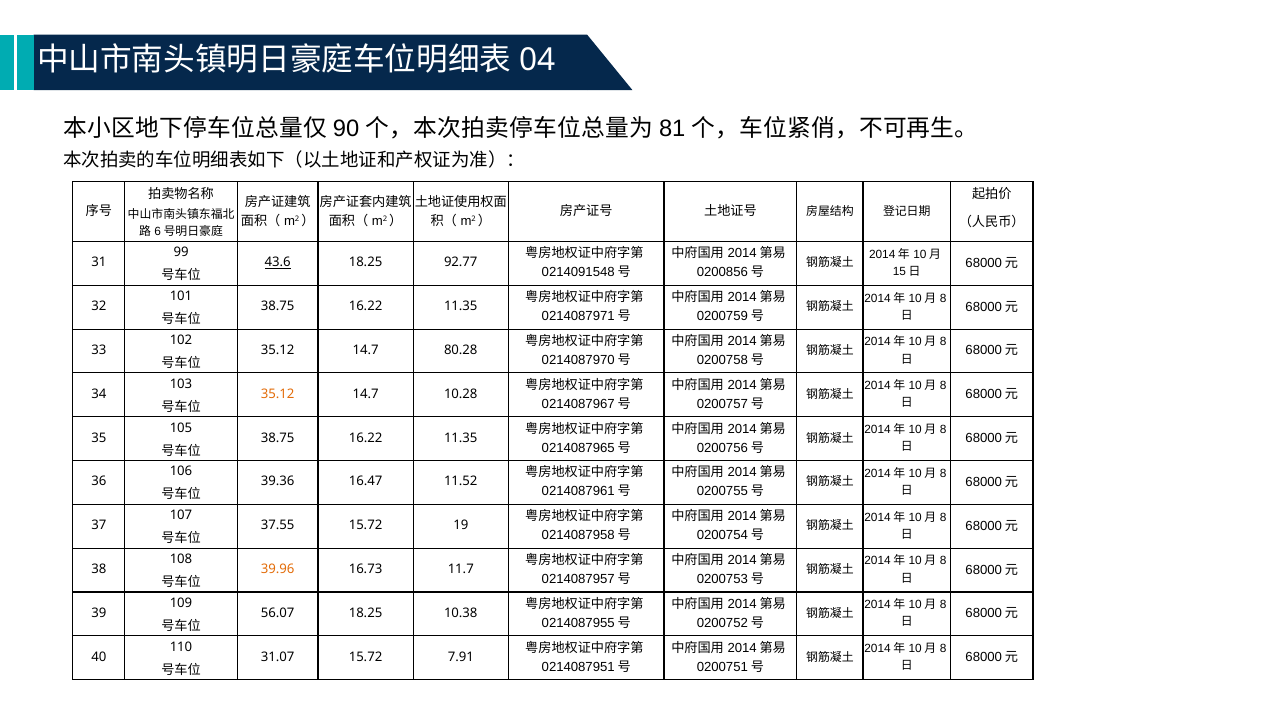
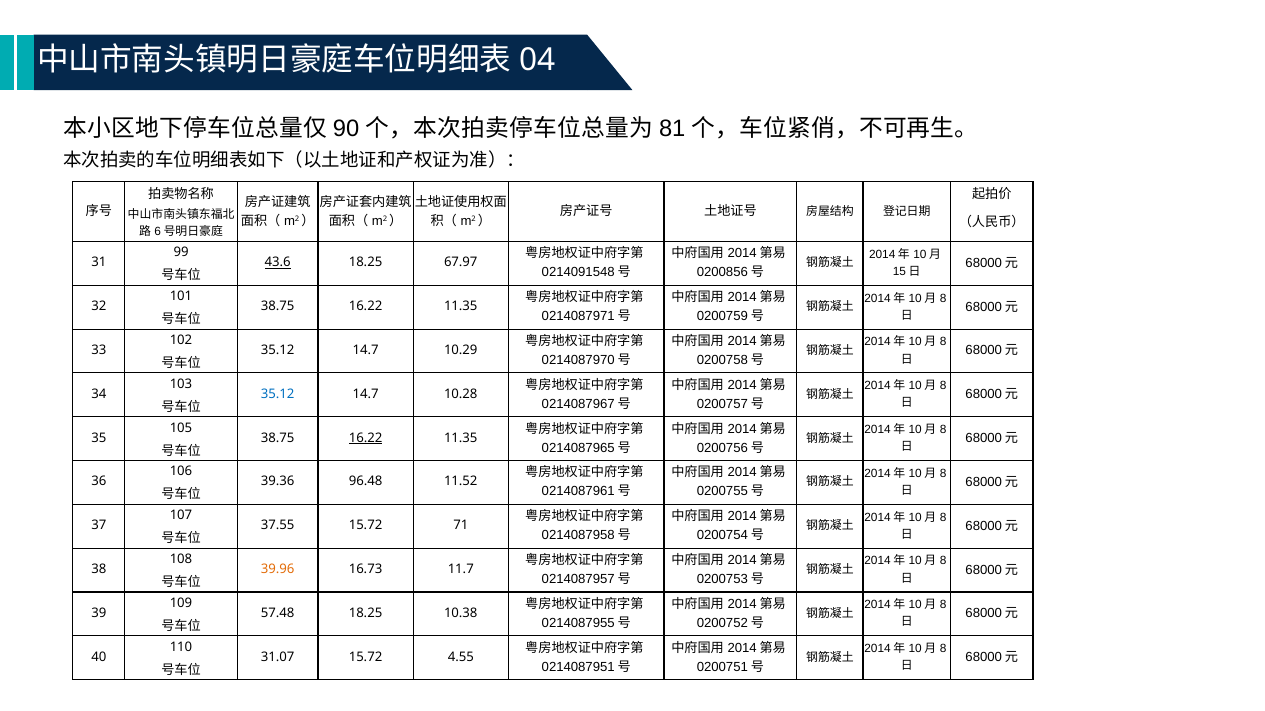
92.77: 92.77 -> 67.97 (461, 263)
80.28: 80.28 -> 10.29 (461, 350)
35.12 colour: orange -> blue (278, 394)
16.22 underline: none -> present (366, 438)
16.47: 16.47 -> 96.48 (366, 482)
19: 19 -> 71 (461, 526)
56.07: 56.07 -> 57.48 (278, 613)
7.91: 7.91 -> 4.55 (461, 657)
